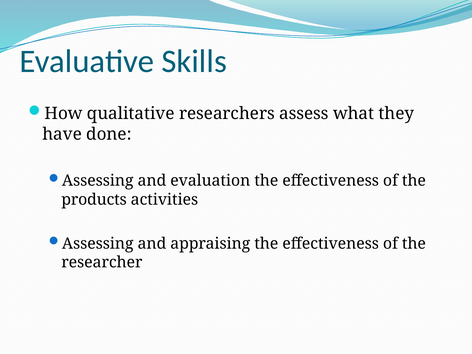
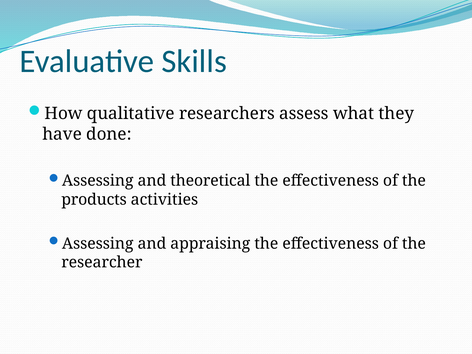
evaluation: evaluation -> theoretical (210, 181)
